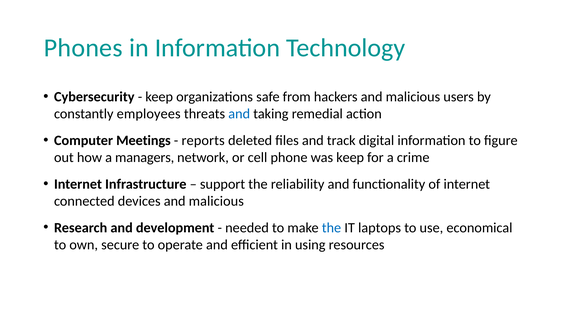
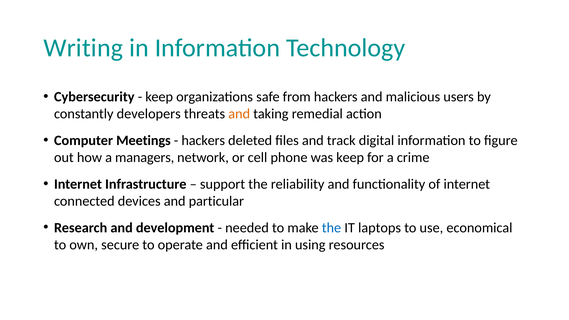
Phones: Phones -> Writing (83, 48)
employees: employees -> developers (149, 114)
and colour: blue -> orange (239, 114)
reports: reports -> hackers (203, 140)
devices and malicious: malicious -> particular (216, 201)
